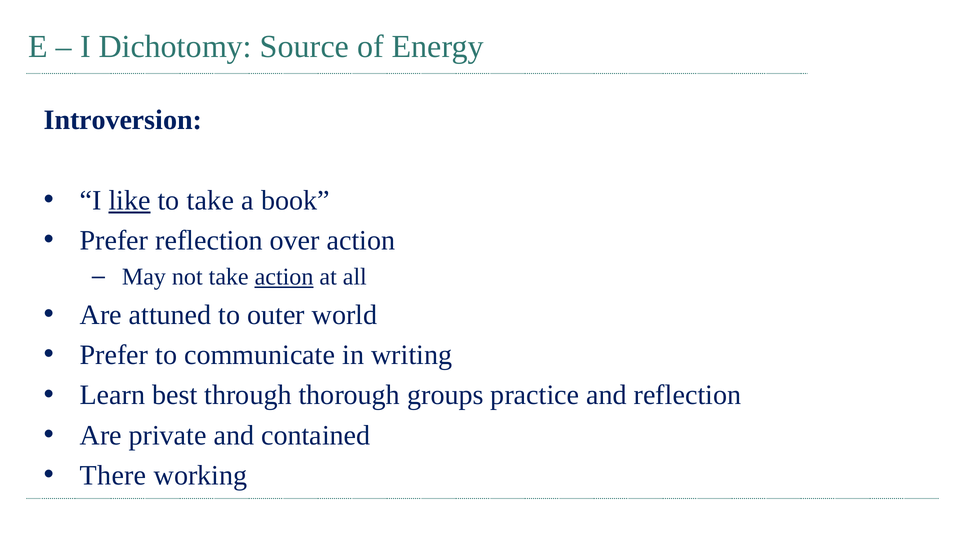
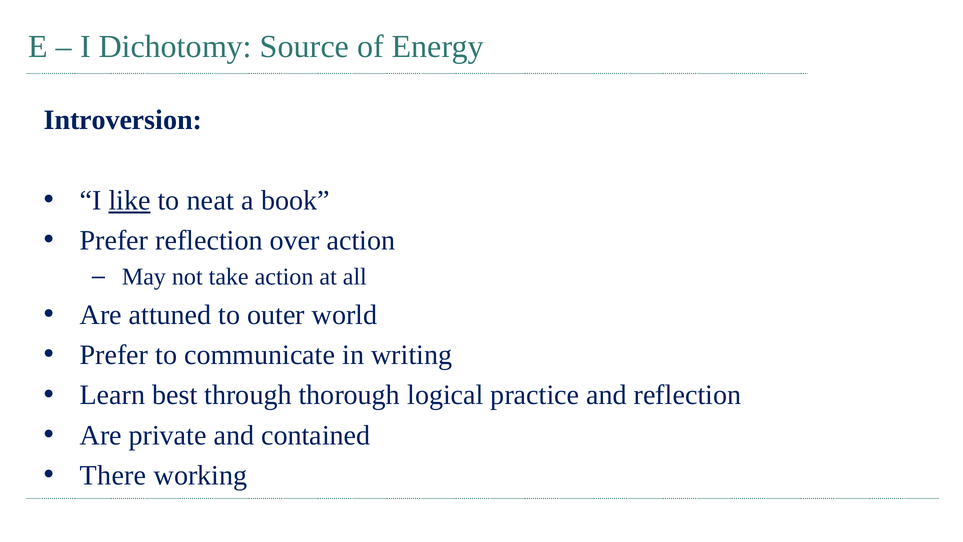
to take: take -> neat (210, 200)
action underline: present -> none (284, 277)
groups: groups -> logical (445, 395)
